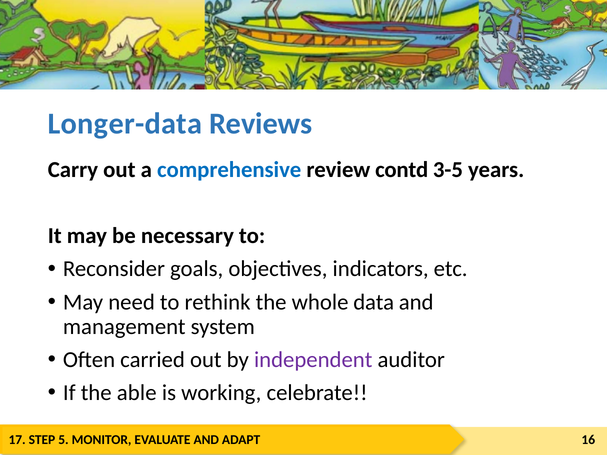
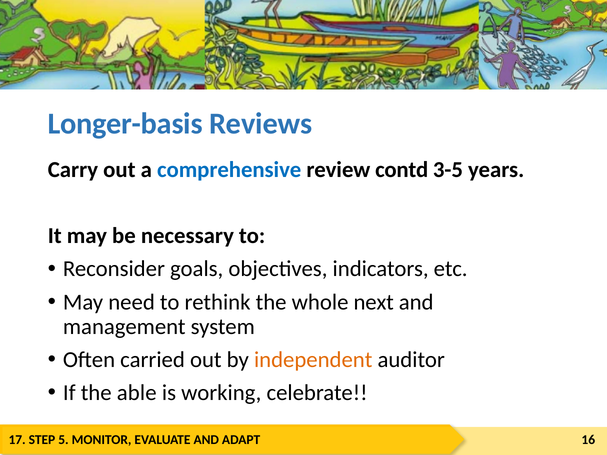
Longer-data: Longer-data -> Longer-basis (125, 124)
data: data -> next (374, 302)
independent colour: purple -> orange (313, 360)
